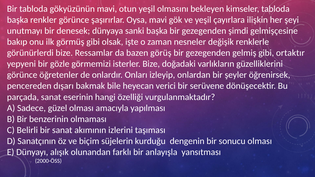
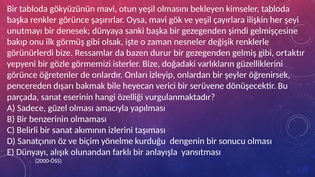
görüş: görüş -> durur (161, 53)
süjelerin: süjelerin -> yönelme (117, 141)
